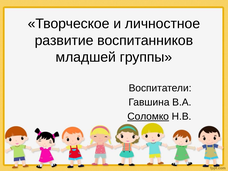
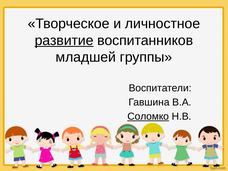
развитие underline: none -> present (64, 40)
